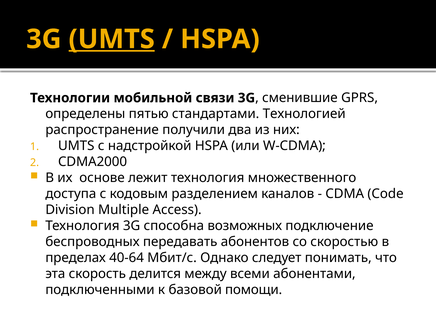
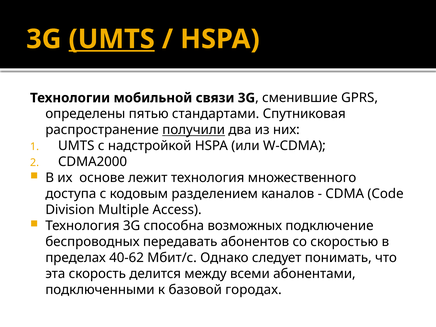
Технологией: Технологией -> Спутниковая (304, 114)
получили underline: none -> present (194, 130)
40-64: 40-64 -> 40-62 (127, 258)
помощи: помощи -> городах (253, 290)
